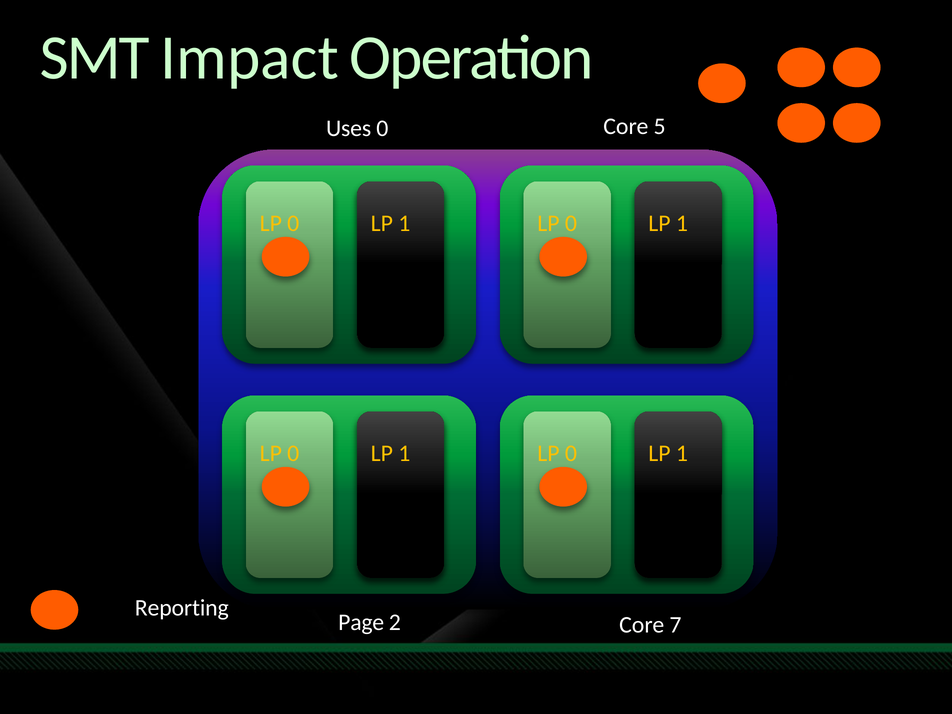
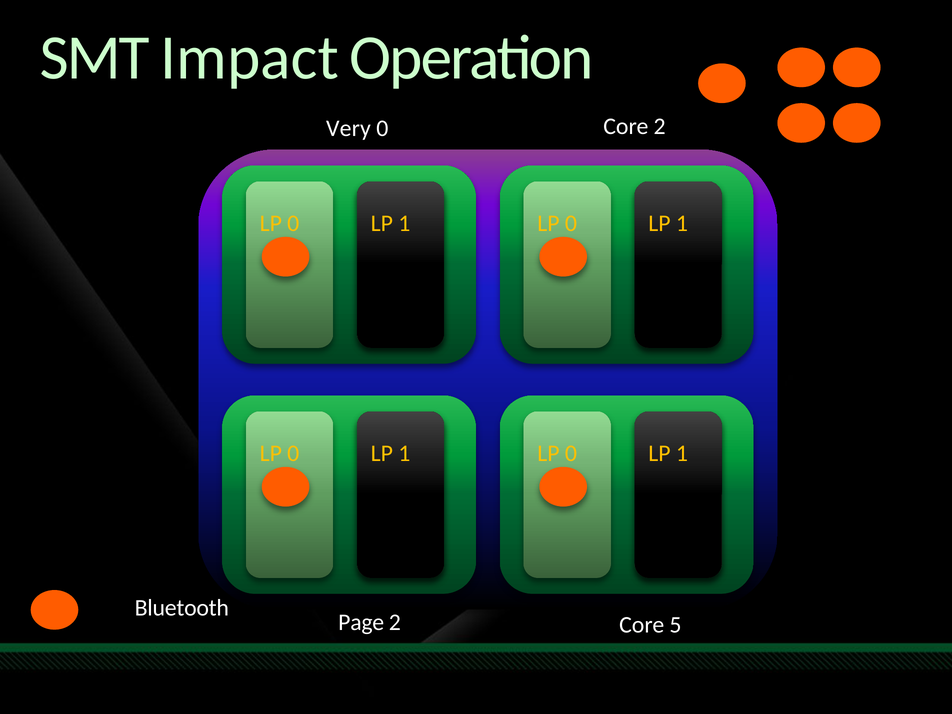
Core 5: 5 -> 2 (660, 126)
Uses: Uses -> Very (348, 129)
Reporting: Reporting -> Bluetooth (182, 608)
7: 7 -> 5 (676, 625)
